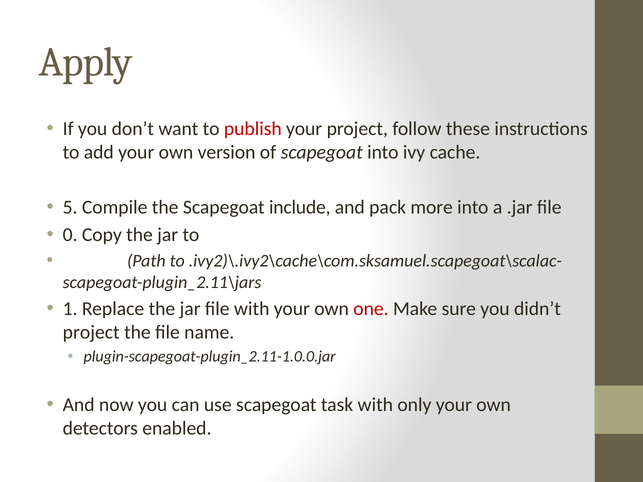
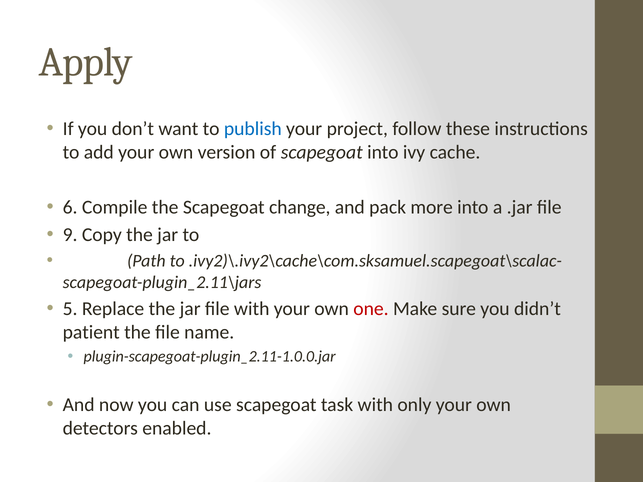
publish colour: red -> blue (253, 129)
5: 5 -> 6 (70, 207)
include: include -> change (300, 207)
0: 0 -> 9 (70, 235)
1: 1 -> 5 (70, 309)
project: project -> patient (91, 332)
